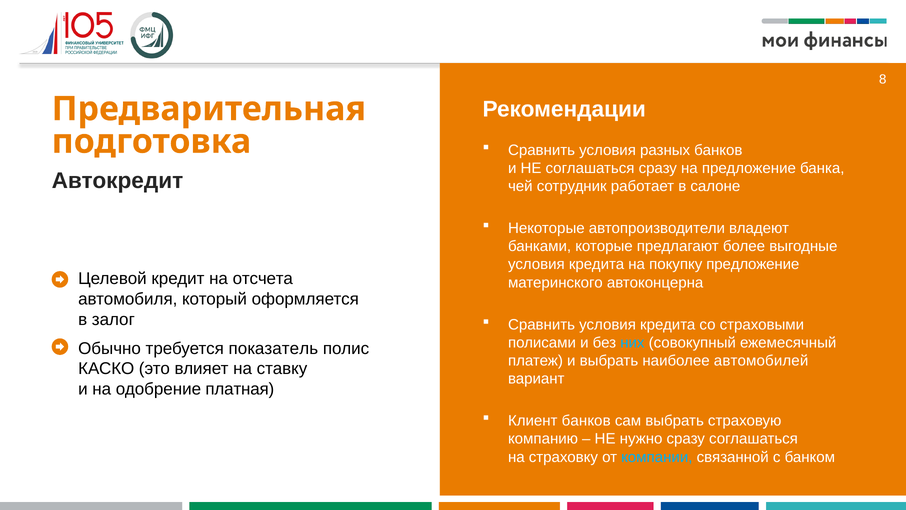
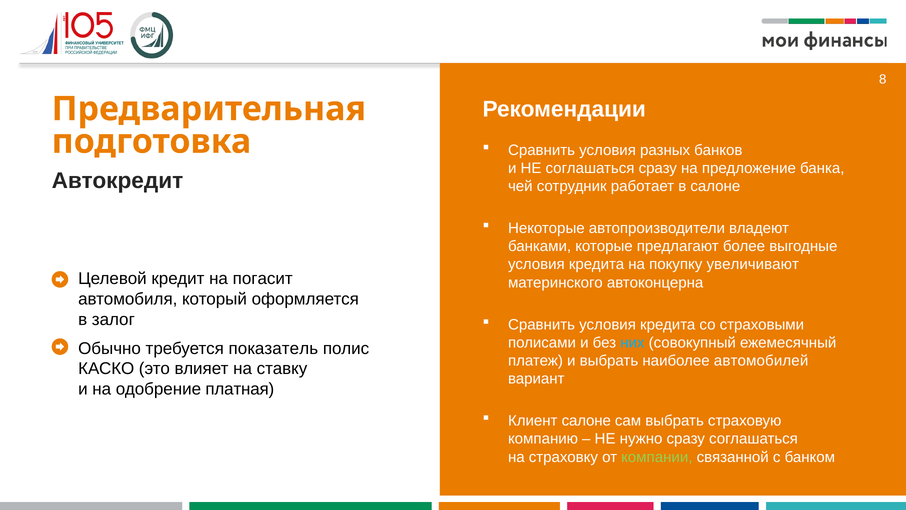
покупку предложение: предложение -> увеличивают (753, 264)
отсчета: отсчета -> погасит (263, 279)
Клиент банков: банков -> салоне (586, 421)
компании colour: light blue -> light green (657, 457)
